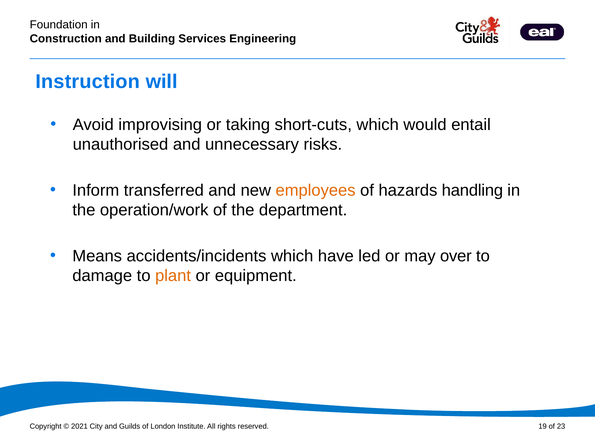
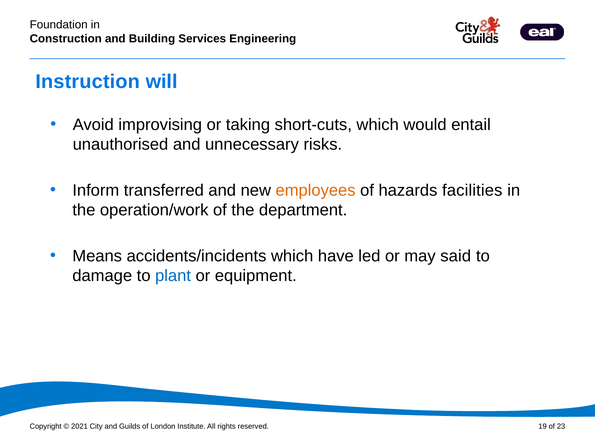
handling: handling -> facilities (472, 190)
over: over -> said (456, 256)
plant colour: orange -> blue (173, 276)
